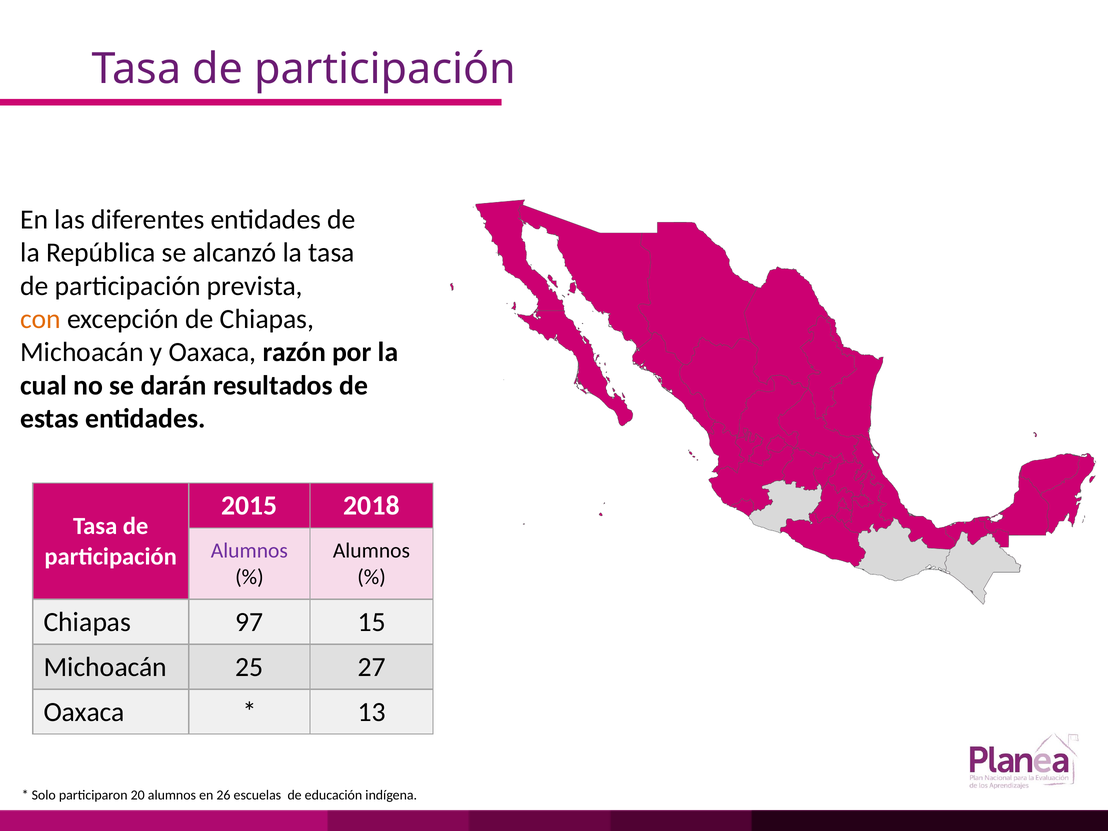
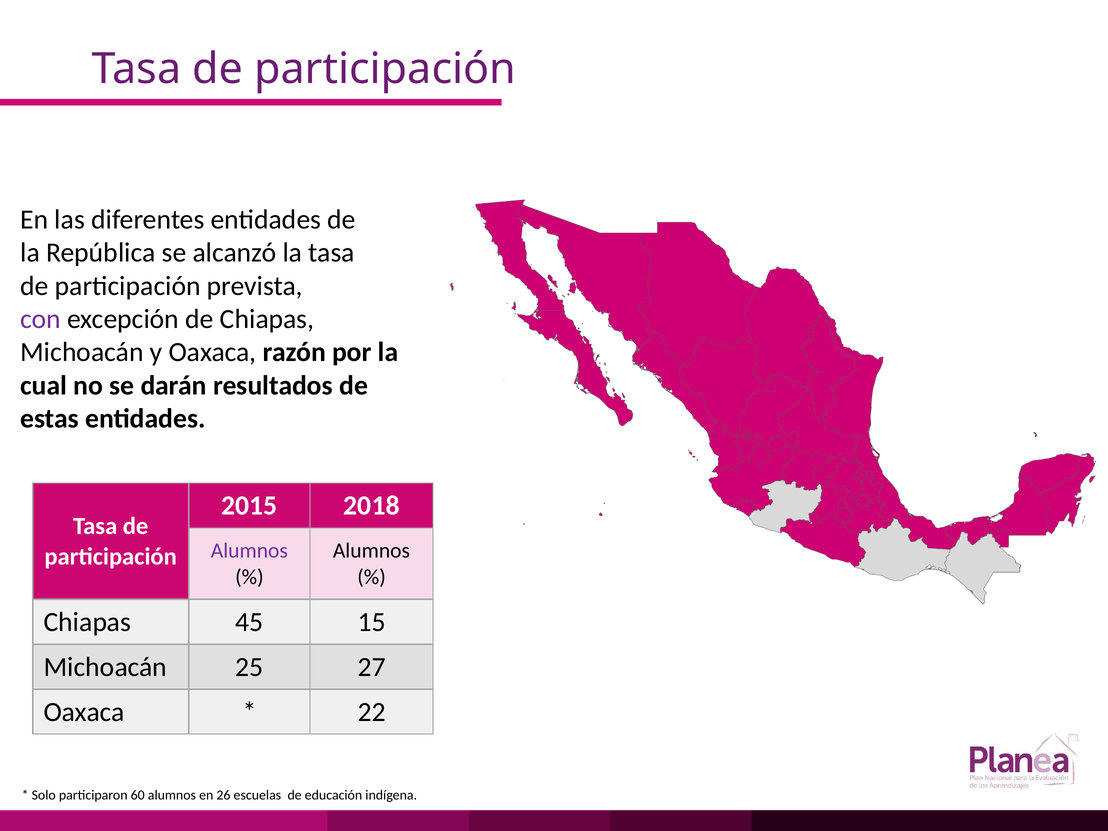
con colour: orange -> purple (41, 319)
97: 97 -> 45 (249, 622)
13: 13 -> 22 (372, 712)
20: 20 -> 60 (138, 795)
